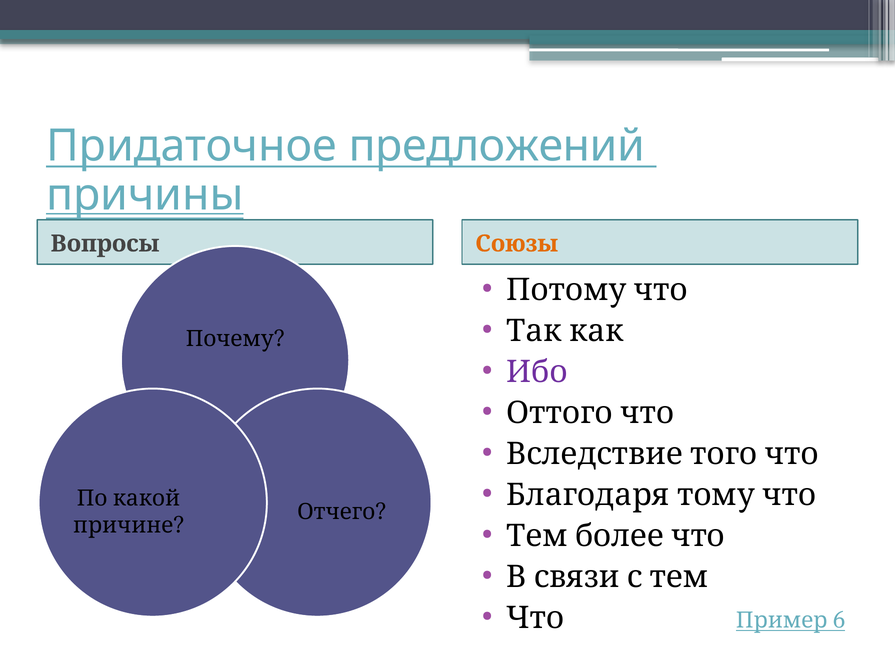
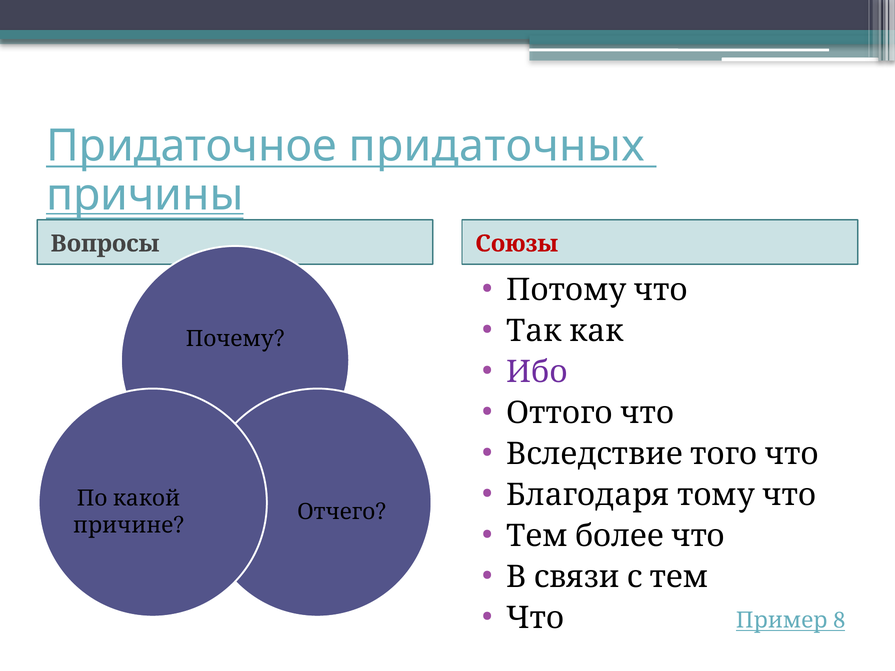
предложений: предложений -> придаточных (496, 146)
Союзы colour: orange -> red (517, 244)
6: 6 -> 8 (839, 621)
